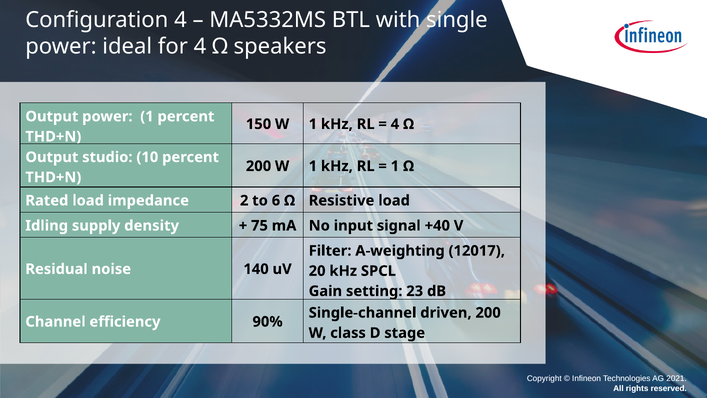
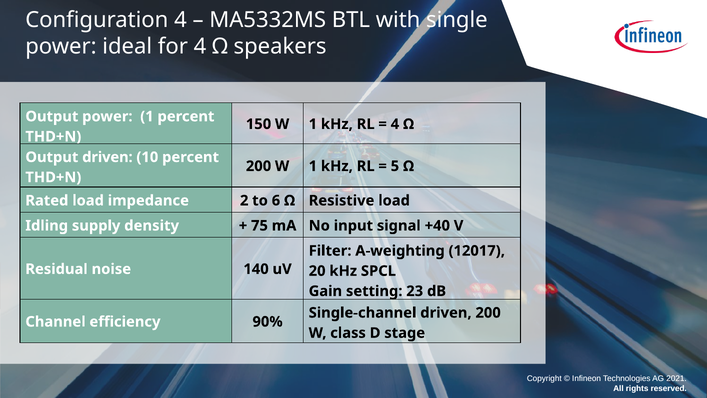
Output studio: studio -> driven (107, 157)
1: 1 -> 5 (395, 166)
